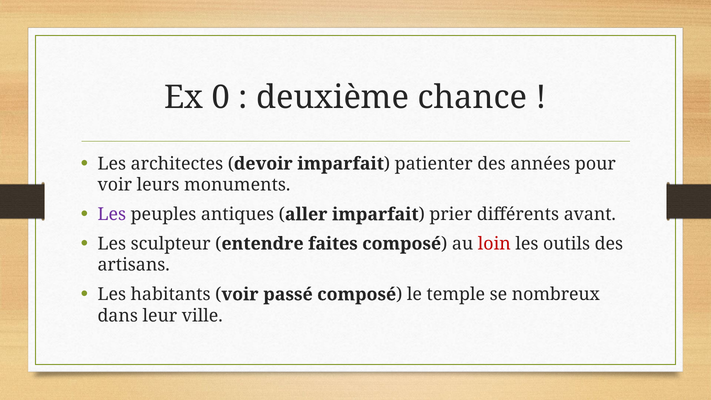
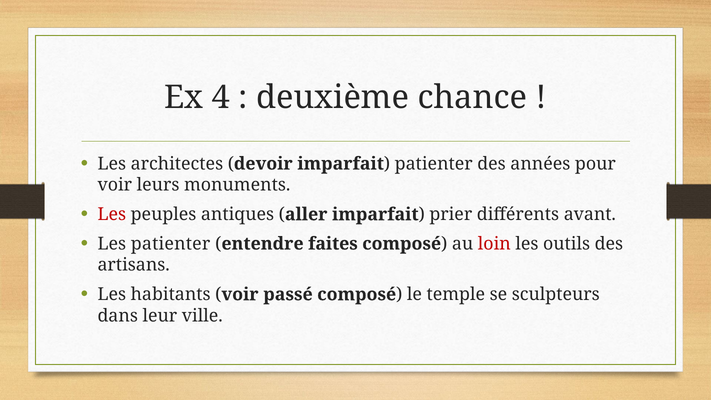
0: 0 -> 4 (221, 98)
Les colour: purple -> red (112, 214)
Les sculpteur: sculpteur -> patienter (171, 244)
nombreux: nombreux -> sculpteurs (556, 294)
